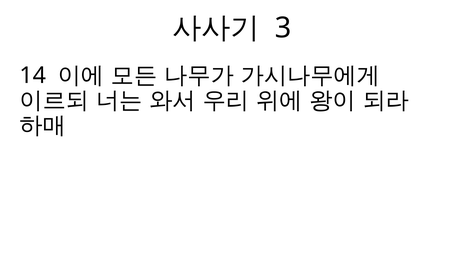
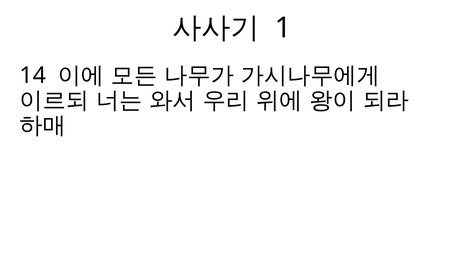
3: 3 -> 1 (283, 28)
